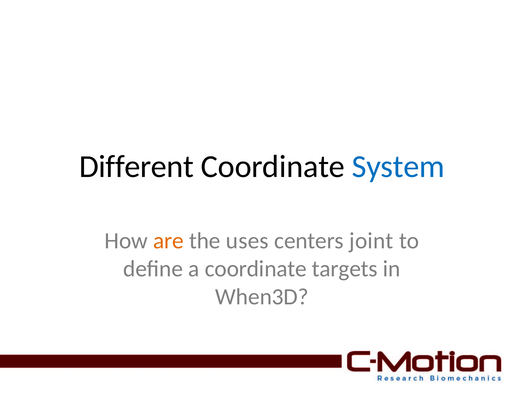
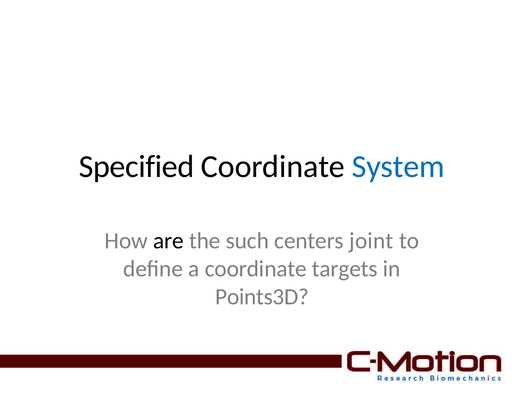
Different: Different -> Specified (136, 166)
are colour: orange -> black (168, 241)
uses: uses -> such (247, 241)
When3D: When3D -> Points3D (262, 297)
